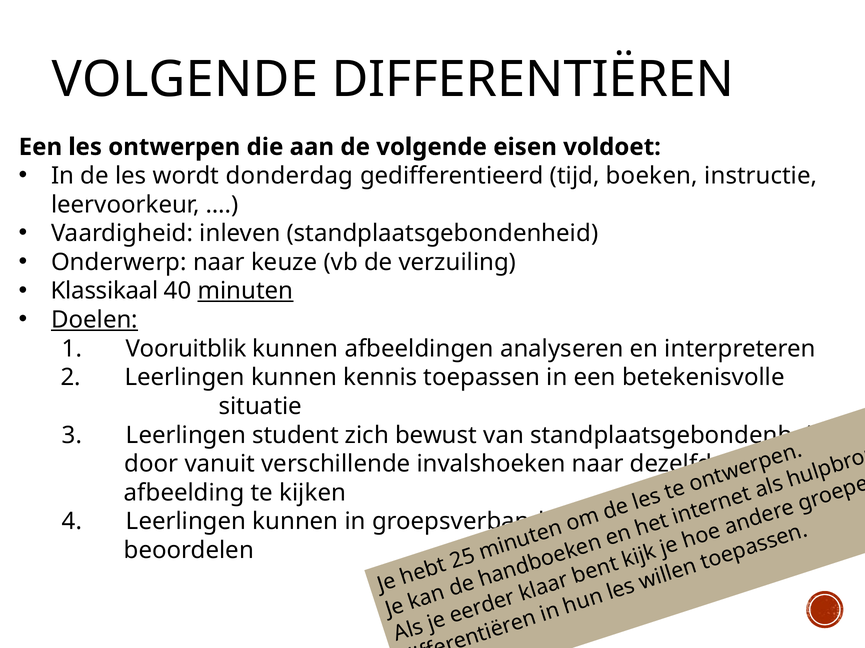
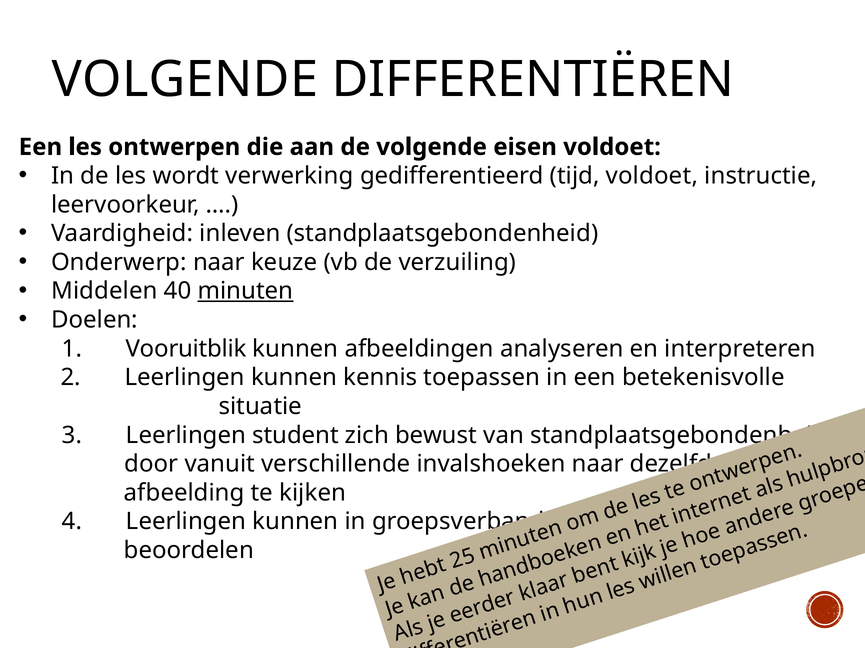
donderdag: donderdag -> verwerking (289, 176)
tijd boeken: boeken -> voldoet (652, 176)
Klassikaal: Klassikaal -> Middelen (104, 291)
Doelen underline: present -> none (95, 320)
